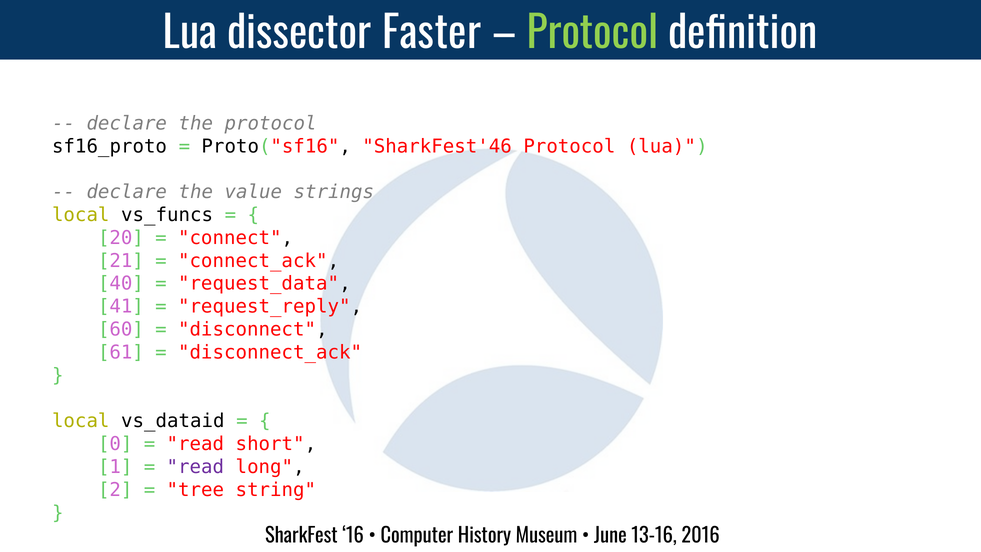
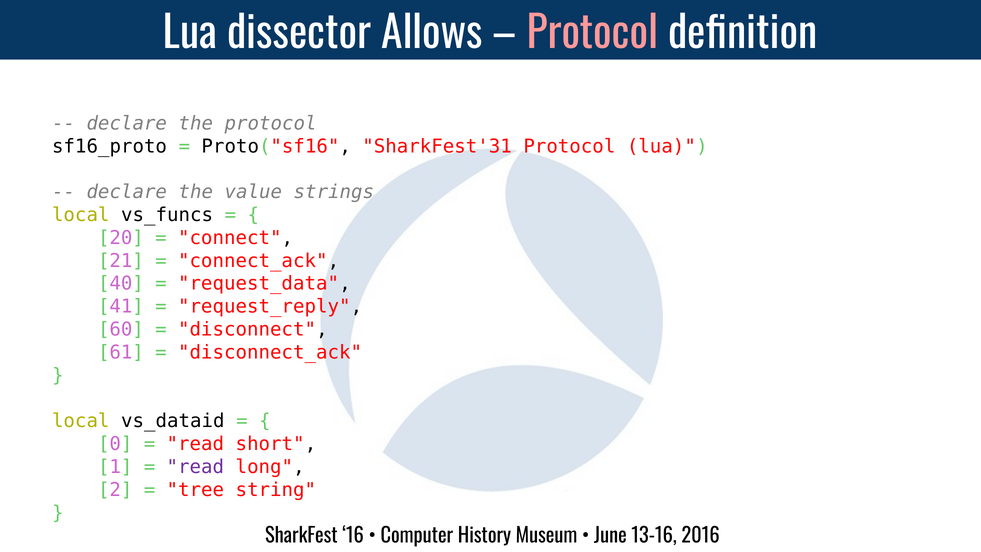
Faster: Faster -> Allows (432, 34)
Protocol colour: light green -> pink (592, 34)
SharkFest'46: SharkFest'46 -> SharkFest'31 (437, 146)
